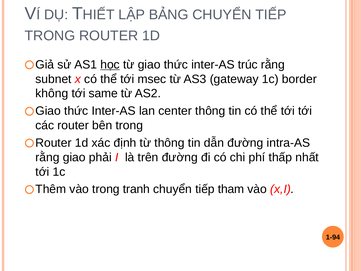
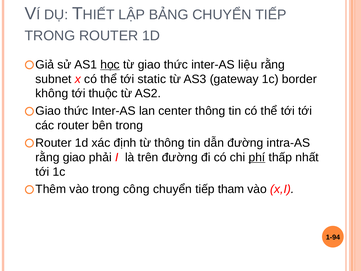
trúc: trúc -> liệu (248, 65)
msec: msec -> static (152, 79)
same: same -> thuộc (103, 93)
phí underline: none -> present (257, 157)
tranh: tranh -> công (136, 189)
